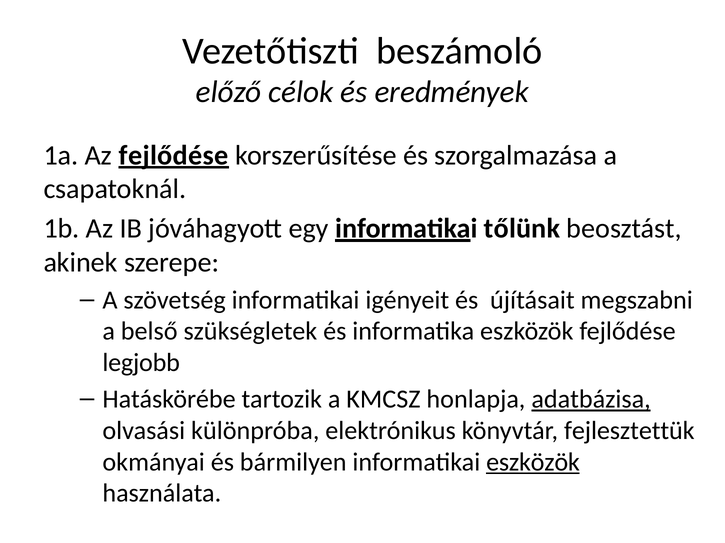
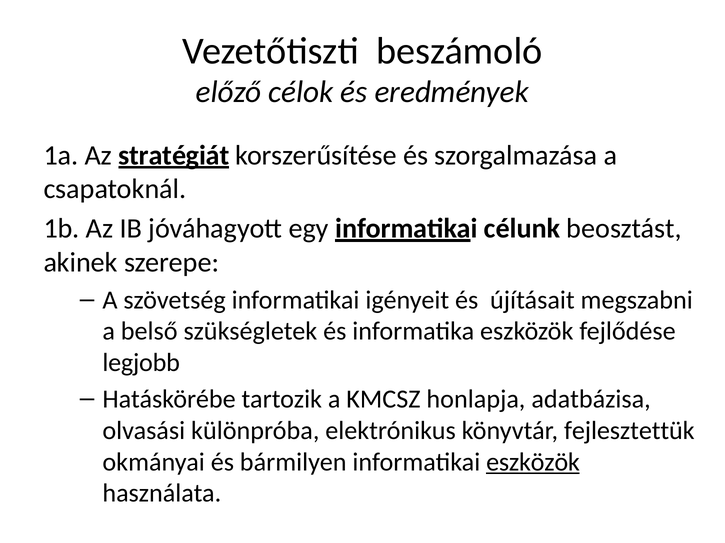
Az fejlődése: fejlődése -> stratégiát (174, 155)
tőlünk: tőlünk -> célunk (522, 229)
adatbázisa underline: present -> none (591, 400)
